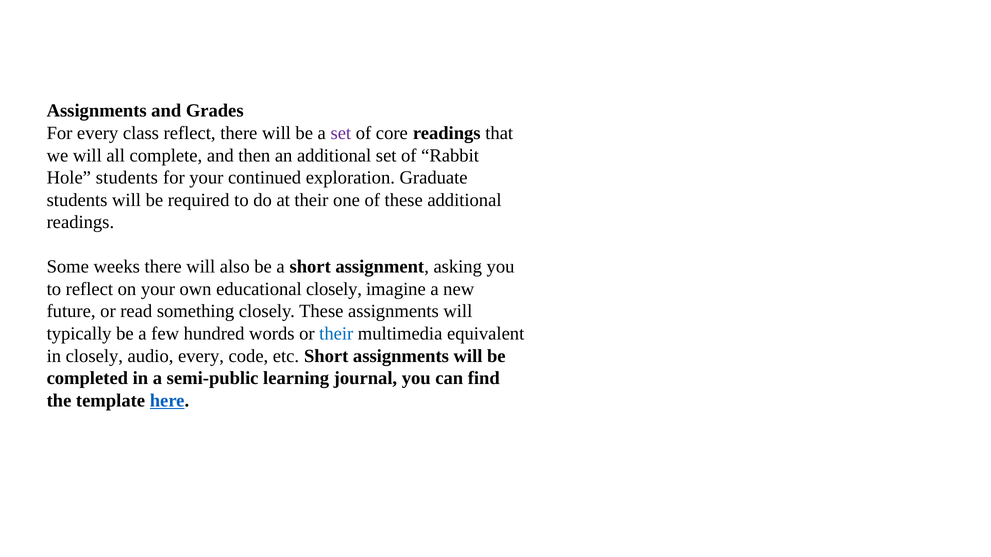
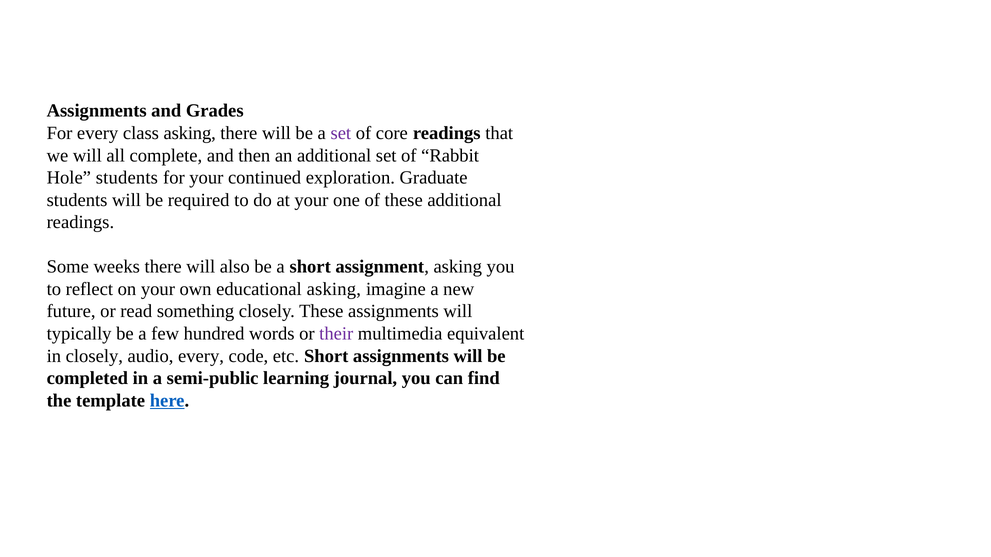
class reflect: reflect -> asking (190, 133)
at their: their -> your (311, 200)
educational closely: closely -> asking (334, 289)
their colour: blue -> purple (336, 334)
